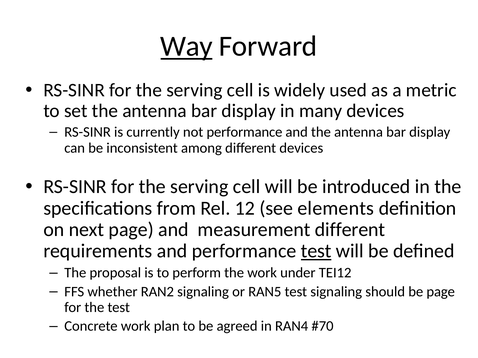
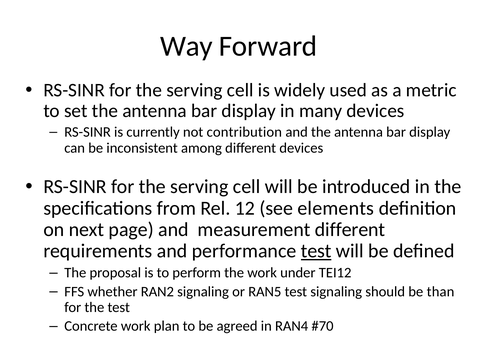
Way underline: present -> none (187, 46)
not performance: performance -> contribution (244, 132)
be page: page -> than (441, 292)
